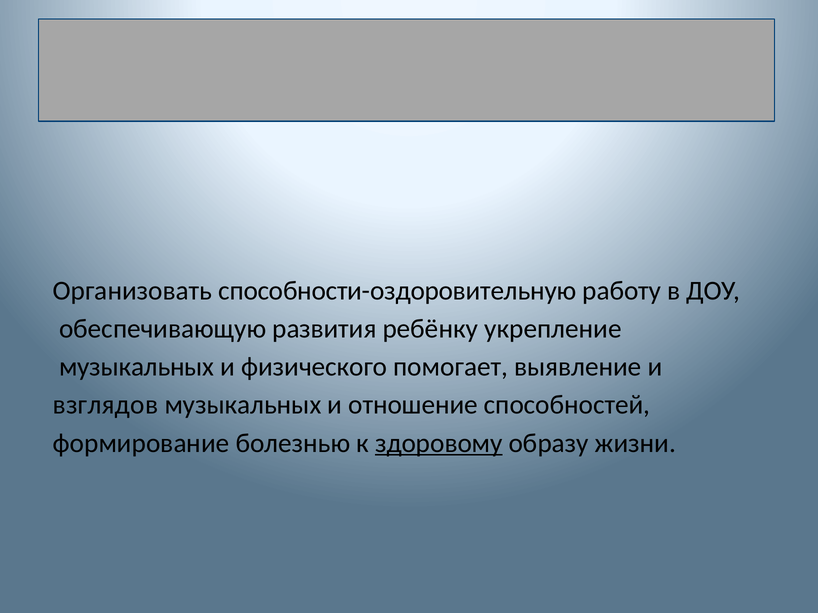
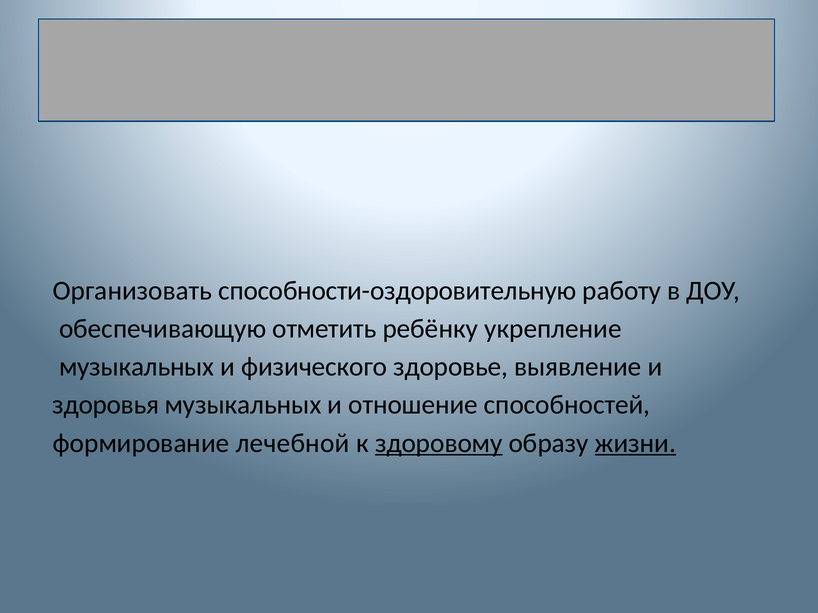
развития: развития -> отметить (324, 329)
помогает: помогает -> здоровье (451, 367)
взглядов: взглядов -> здоровья (106, 405)
болезнью: болезнью -> лечебной (293, 443)
жизни underline: none -> present (635, 443)
